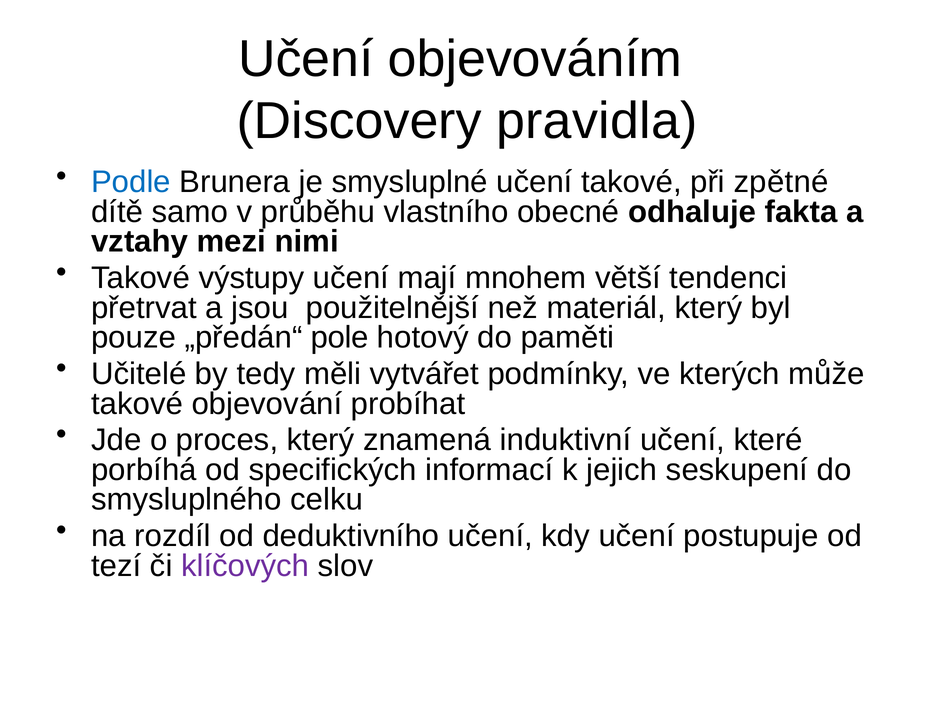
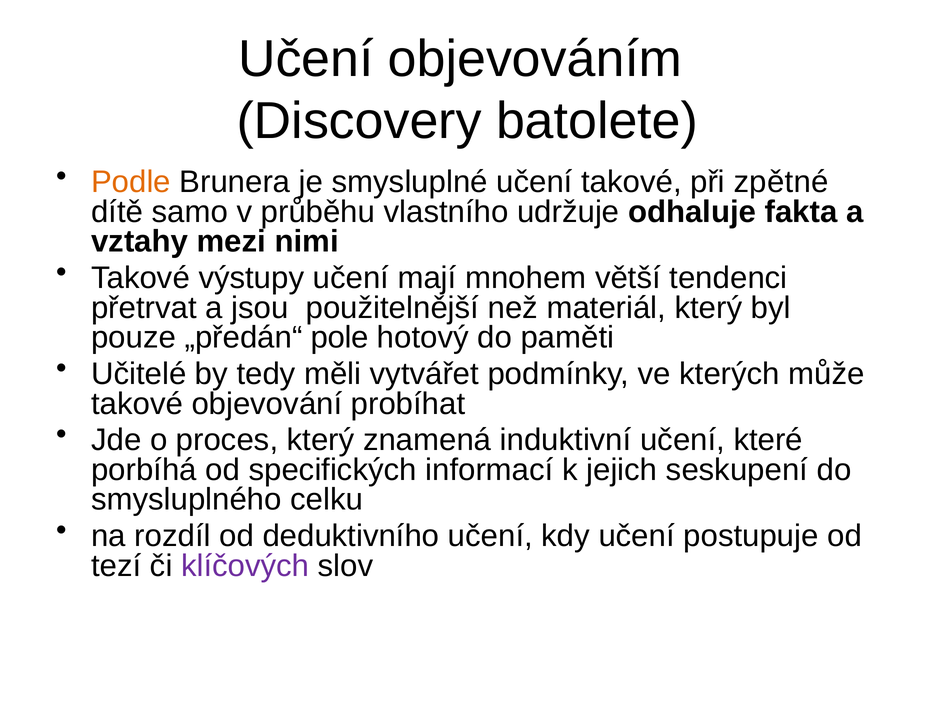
pravidla: pravidla -> batolete (597, 121)
Podle colour: blue -> orange (131, 182)
obecné: obecné -> udržuje (568, 212)
